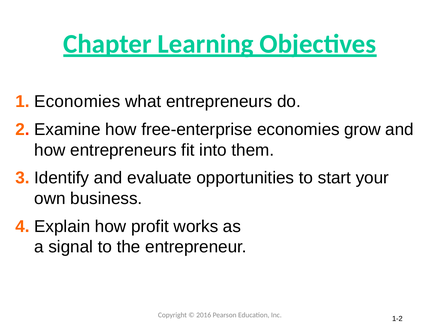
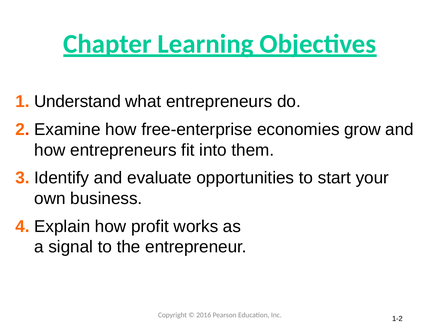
1 Economies: Economies -> Understand (77, 102)
